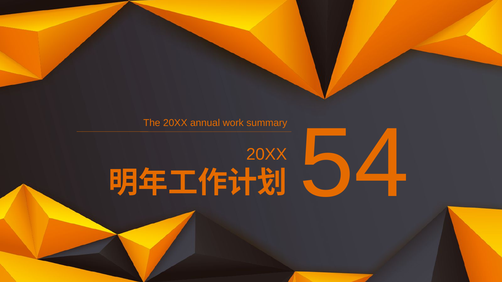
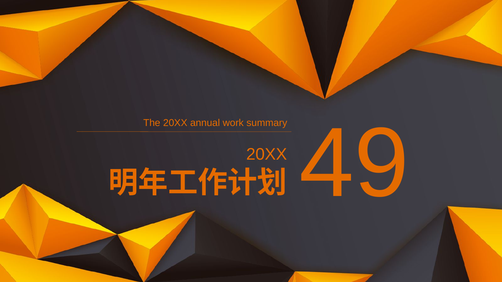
54: 54 -> 49 (354, 164)
